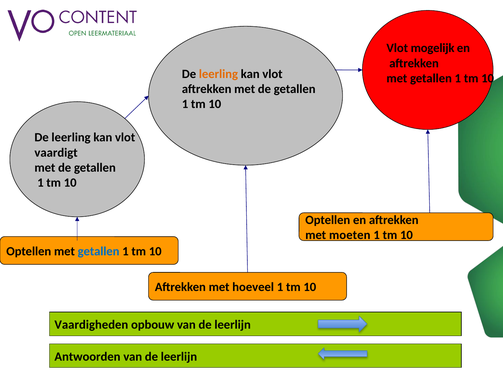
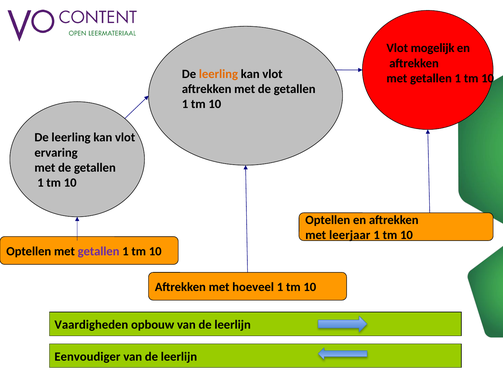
vaardigt: vaardigt -> ervaring (56, 152)
moeten: moeten -> leerjaar (350, 235)
getallen colour: blue -> purple (99, 251)
Antwoorden: Antwoorden -> Eenvoudiger (87, 356)
